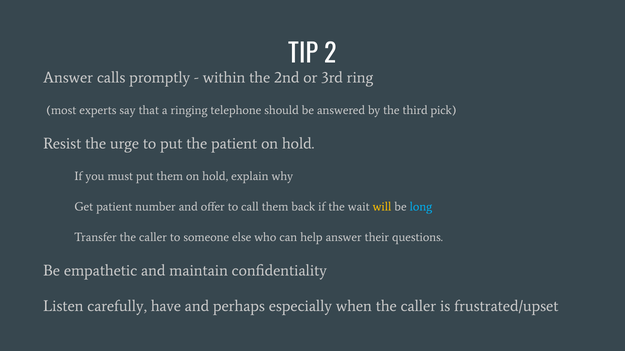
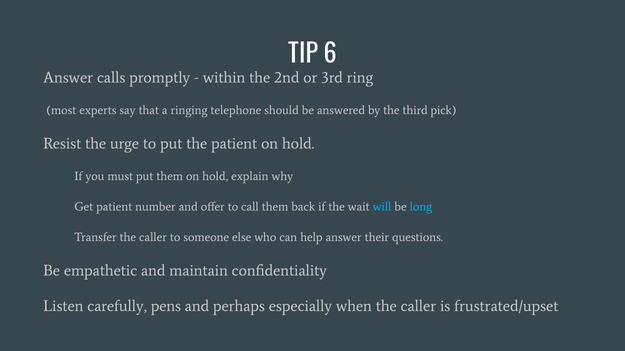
2: 2 -> 6 (330, 54)
will colour: yellow -> light blue (382, 207)
have: have -> pens (166, 307)
